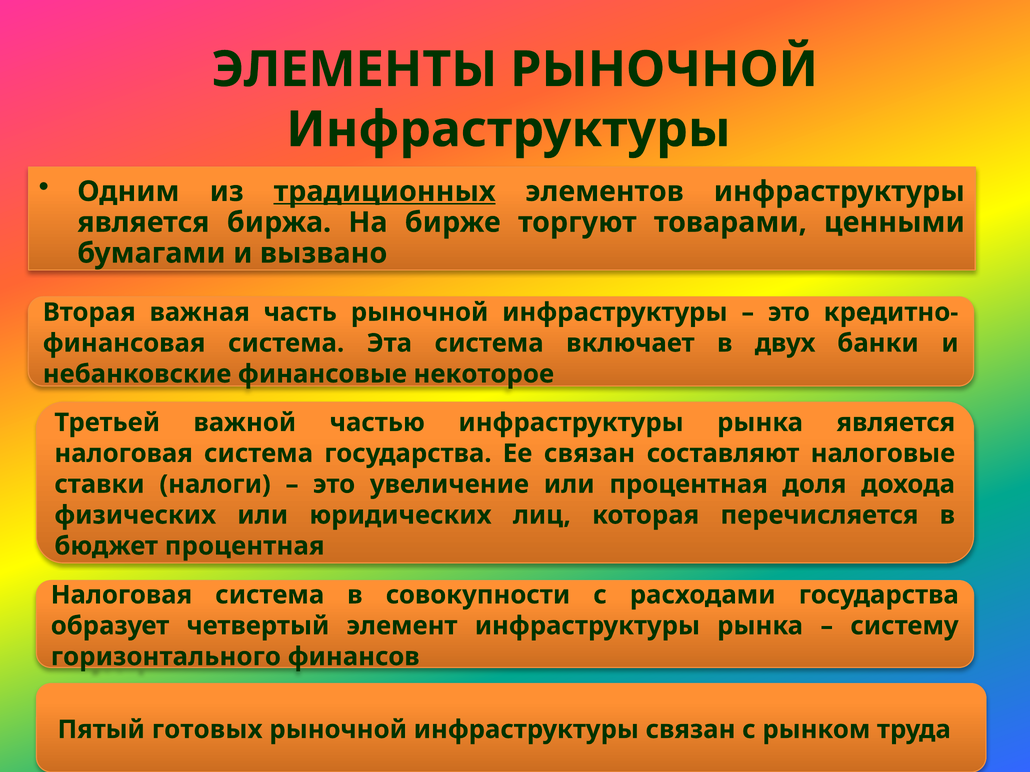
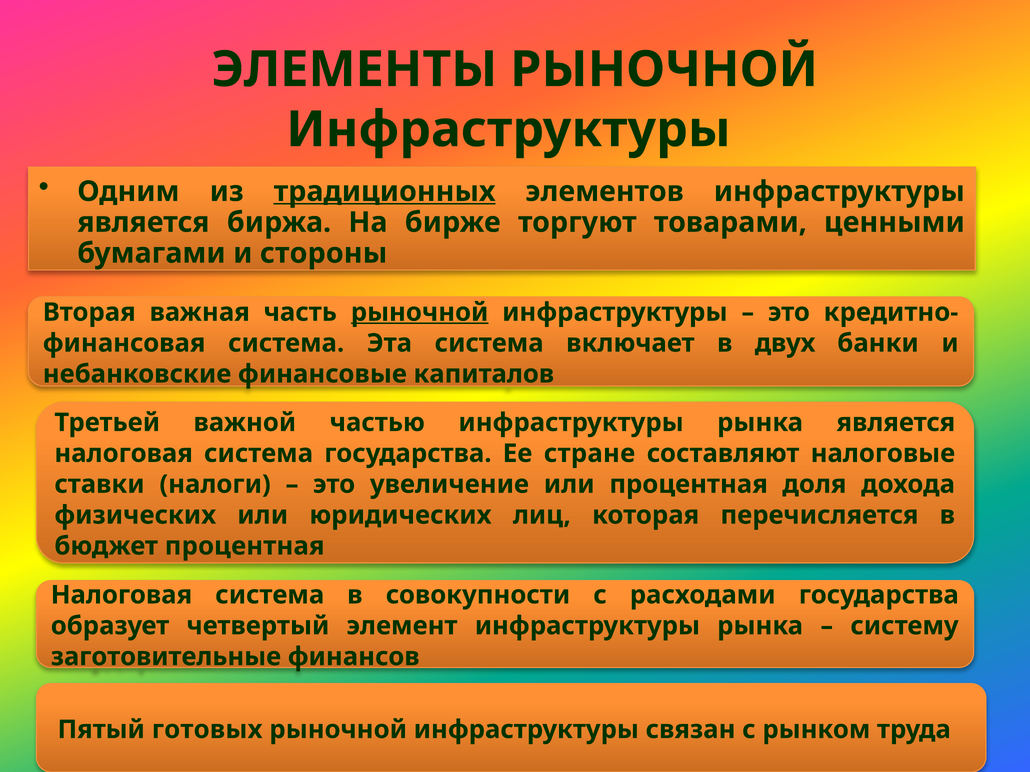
вызвано: вызвано -> стороны (324, 253)
рыночной underline: none -> present (420, 312)
некоторое: некоторое -> капиталов (484, 374)
Ее связан: связан -> стране (589, 454)
горизонтального: горизонтального -> заготовительные (166, 657)
